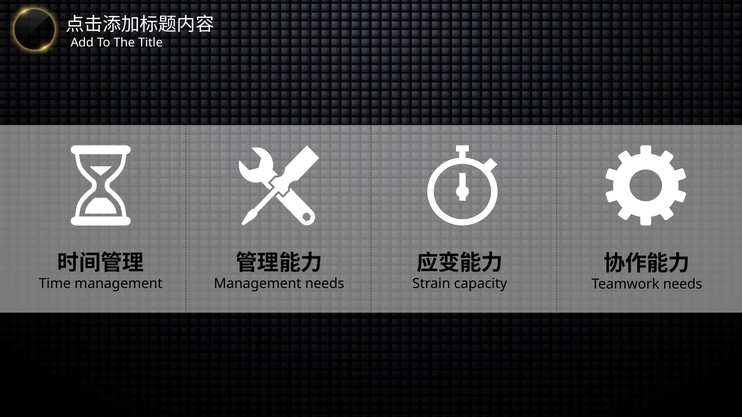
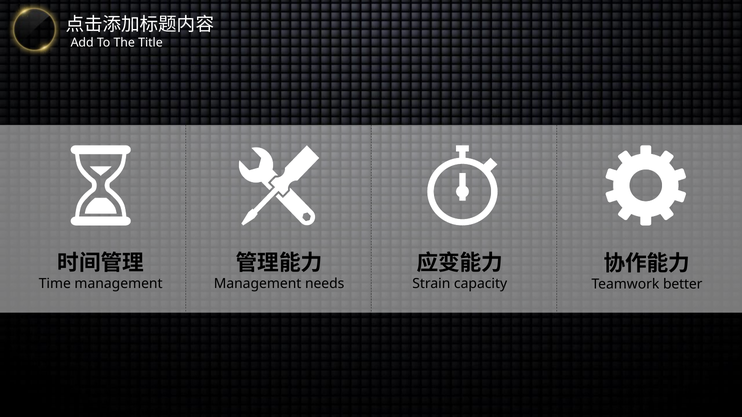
Teamwork needs: needs -> better (683, 285)
